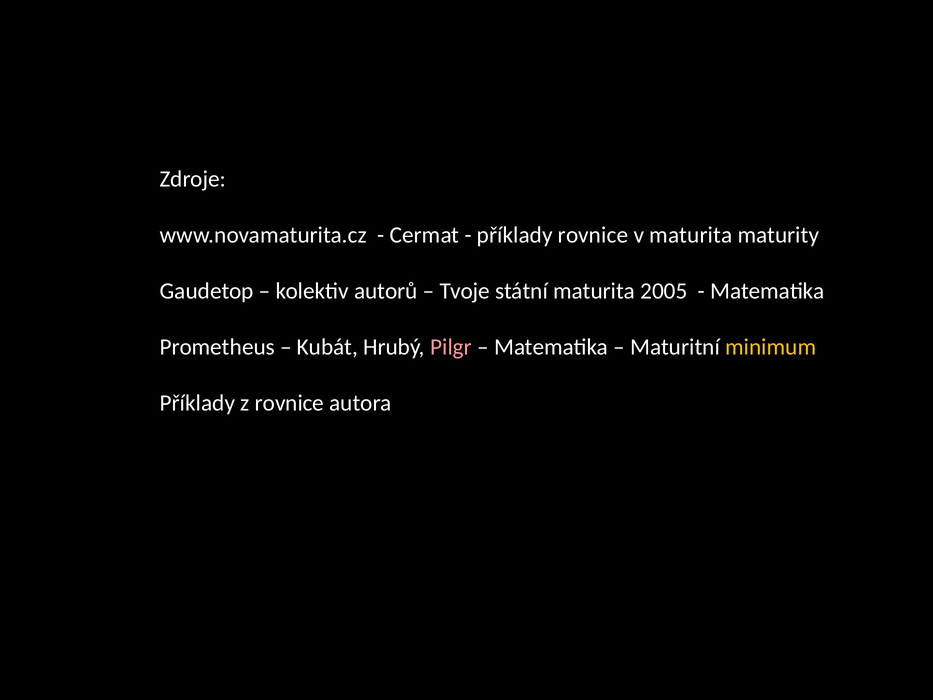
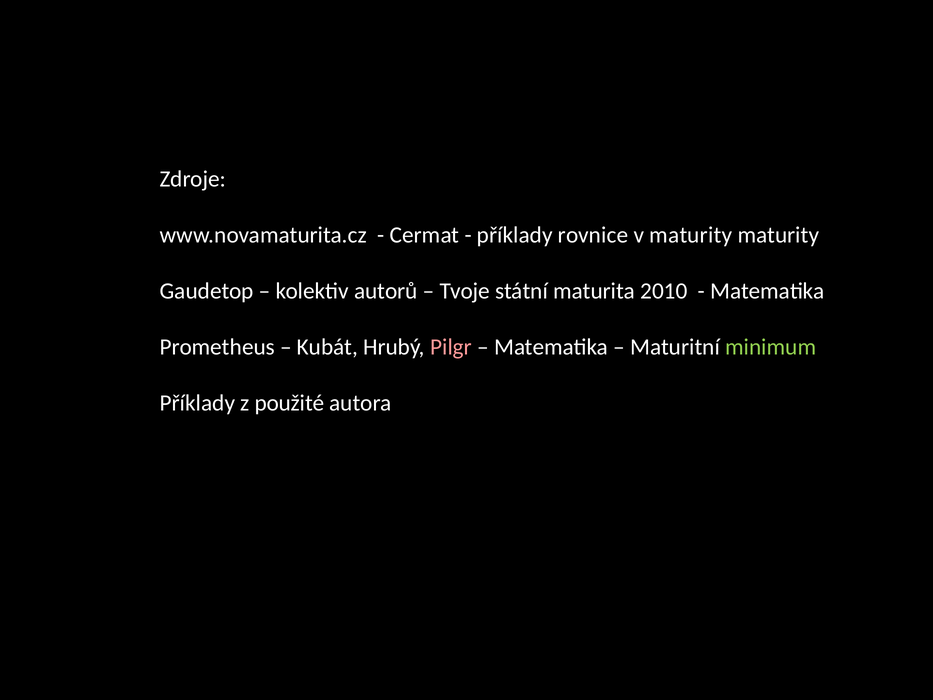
v maturita: maturita -> maturity (691, 235)
2005: 2005 -> 2010 (664, 291)
minimum colour: yellow -> light green (771, 347)
z rovnice: rovnice -> použité (290, 403)
